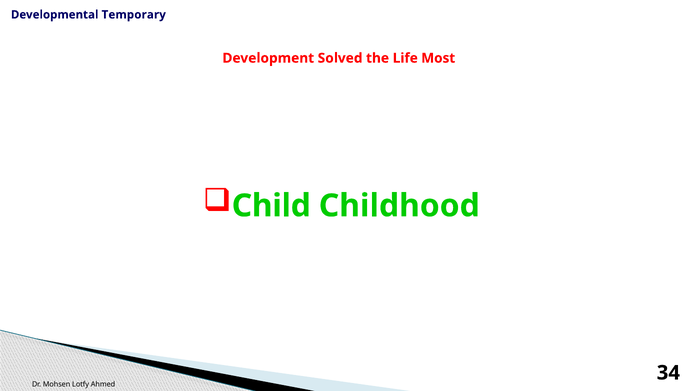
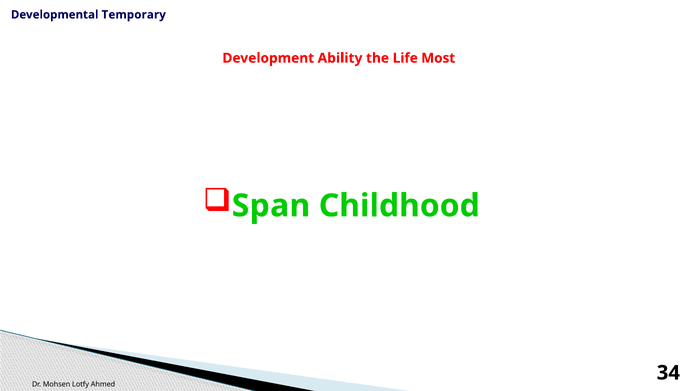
Solved: Solved -> Ability (340, 58)
Child: Child -> Span (271, 206)
